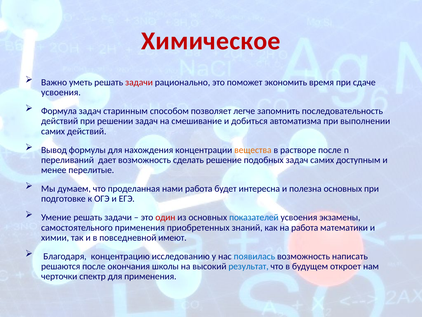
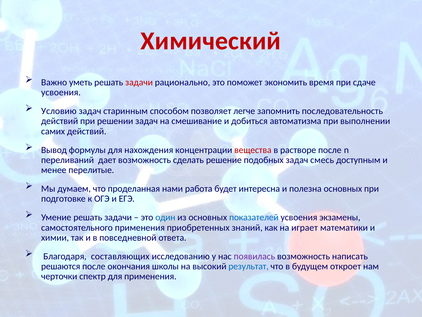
Химическое: Химическое -> Химический (211, 41)
Формула: Формула -> Условию (59, 111)
вещества colour: orange -> red (253, 150)
задач самих: самих -> смесь (322, 160)
один colour: red -> blue (165, 217)
на работа: работа -> играет (305, 227)
имеют: имеют -> ответа (172, 237)
концентрацию: концентрацию -> составляющих (120, 256)
появилась colour: blue -> purple (254, 256)
